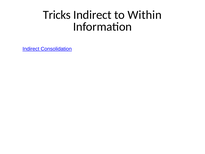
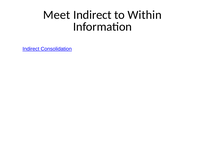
Tricks: Tricks -> Meet (57, 15)
